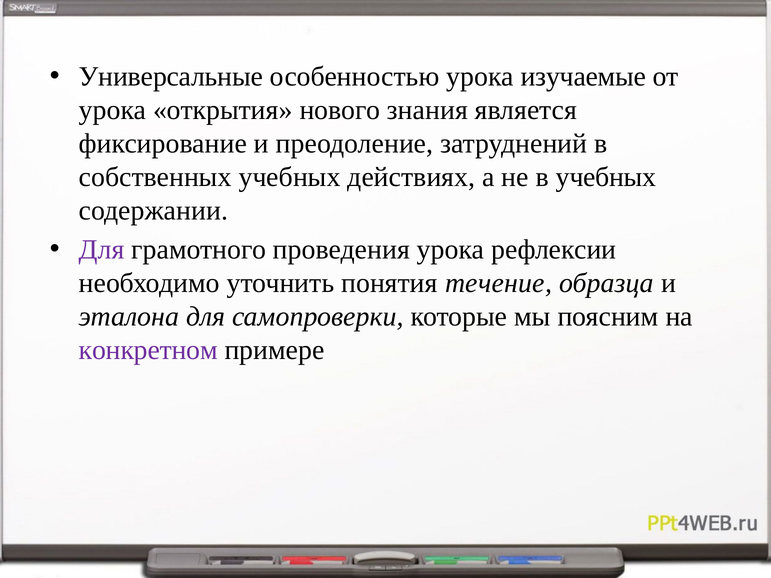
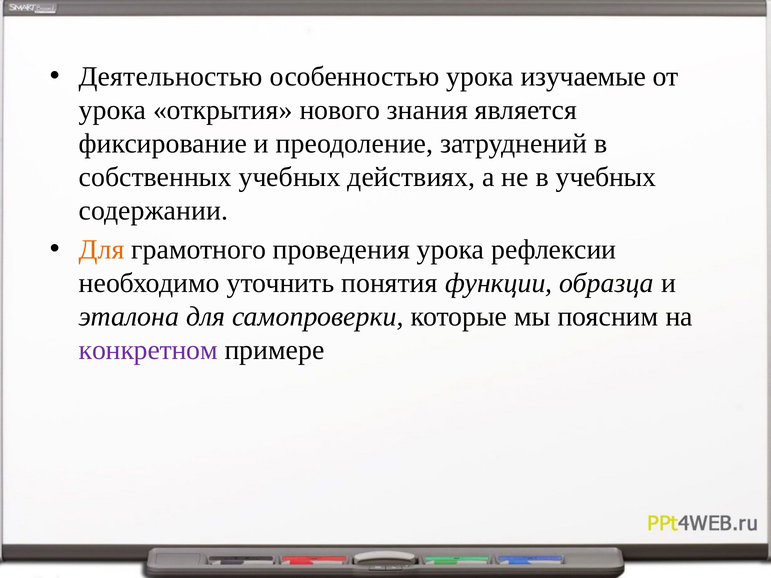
Универсальные: Универсальные -> Деятельностью (171, 77)
Для colour: purple -> orange (102, 250)
течение: течение -> функции (499, 283)
